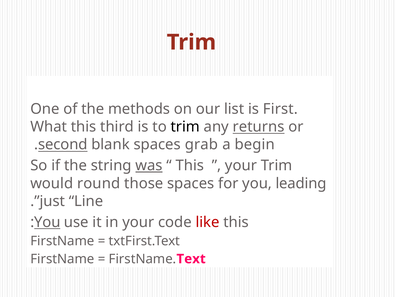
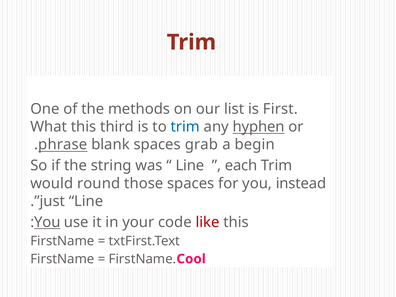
trim colour: black -> blue (185, 127)
returns: returns -> hyphen (259, 127)
second: second -> phrase (63, 145)
was underline: present -> none (149, 166)
This: This -> Line (190, 166)
your: your -> each (241, 166)
leading: leading -> instead (301, 183)
Text: Text -> Cool (191, 259)
